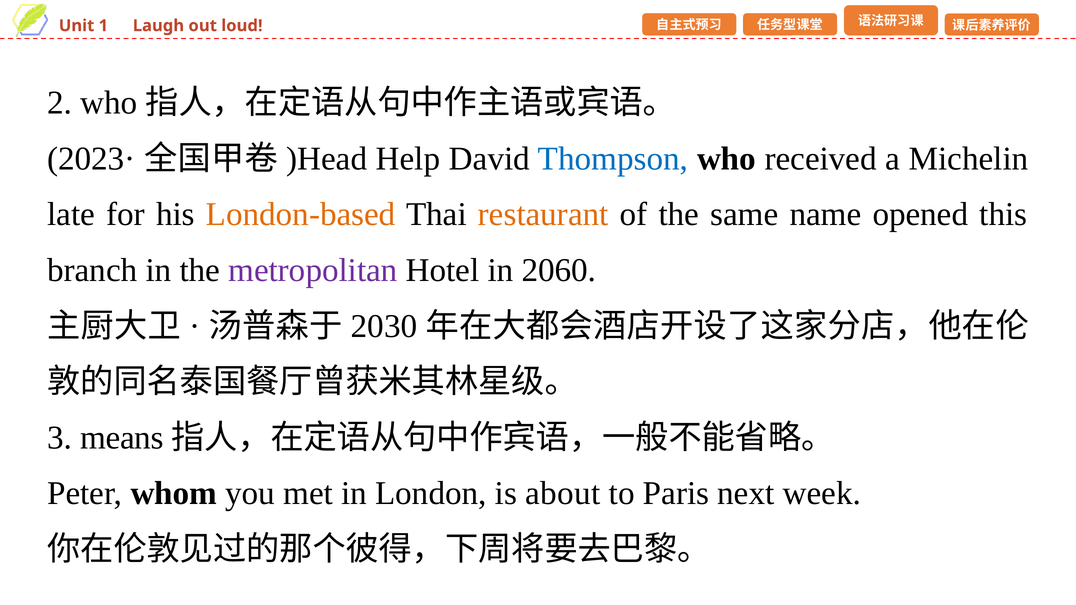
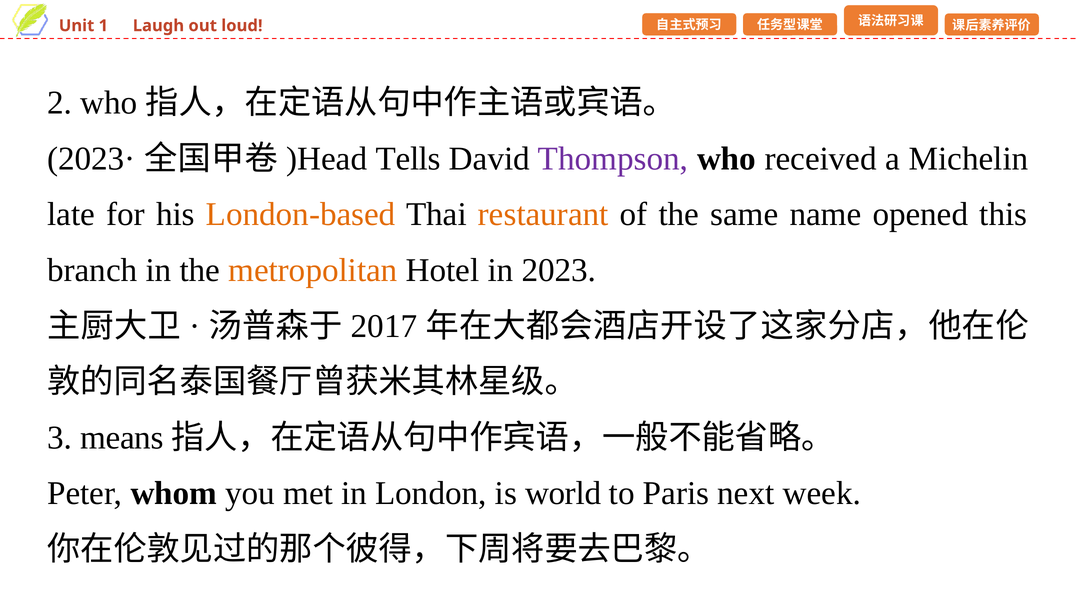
Help: Help -> Tells (408, 159)
Thompson colour: blue -> purple (613, 159)
metropolitan colour: purple -> orange (313, 270)
2060: 2060 -> 2023 (559, 270)
2030: 2030 -> 2017 (384, 326)
about: about -> world (563, 494)
